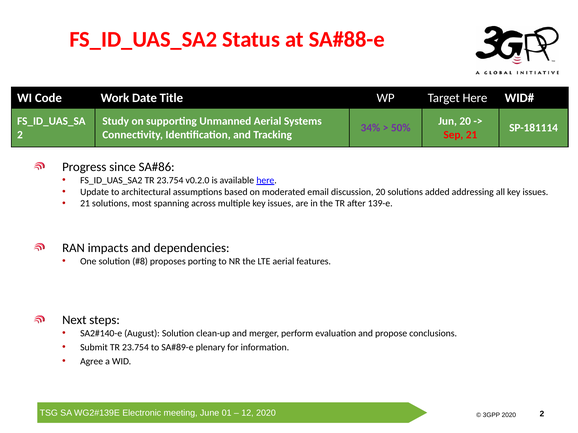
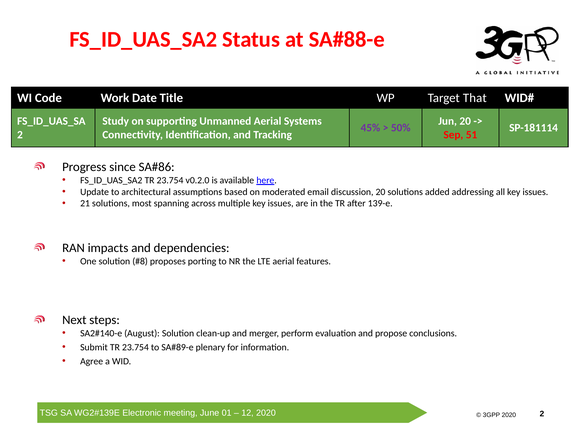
Target Here: Here -> That (475, 98)
34%: 34% -> 45% (370, 128)
Sep 21: 21 -> 51 (472, 135)
